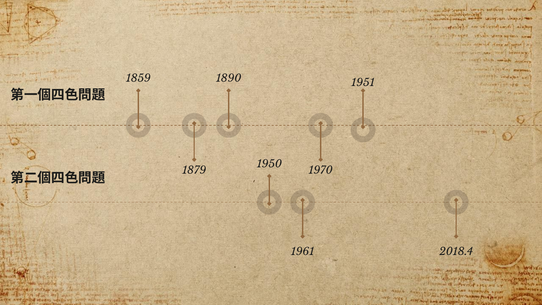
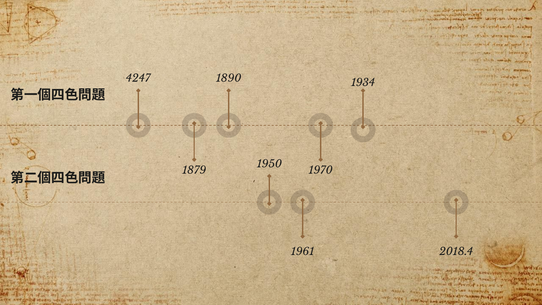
1859: 1859 -> 4247 (138, 78)
1951: 1951 -> 1934 (363, 83)
